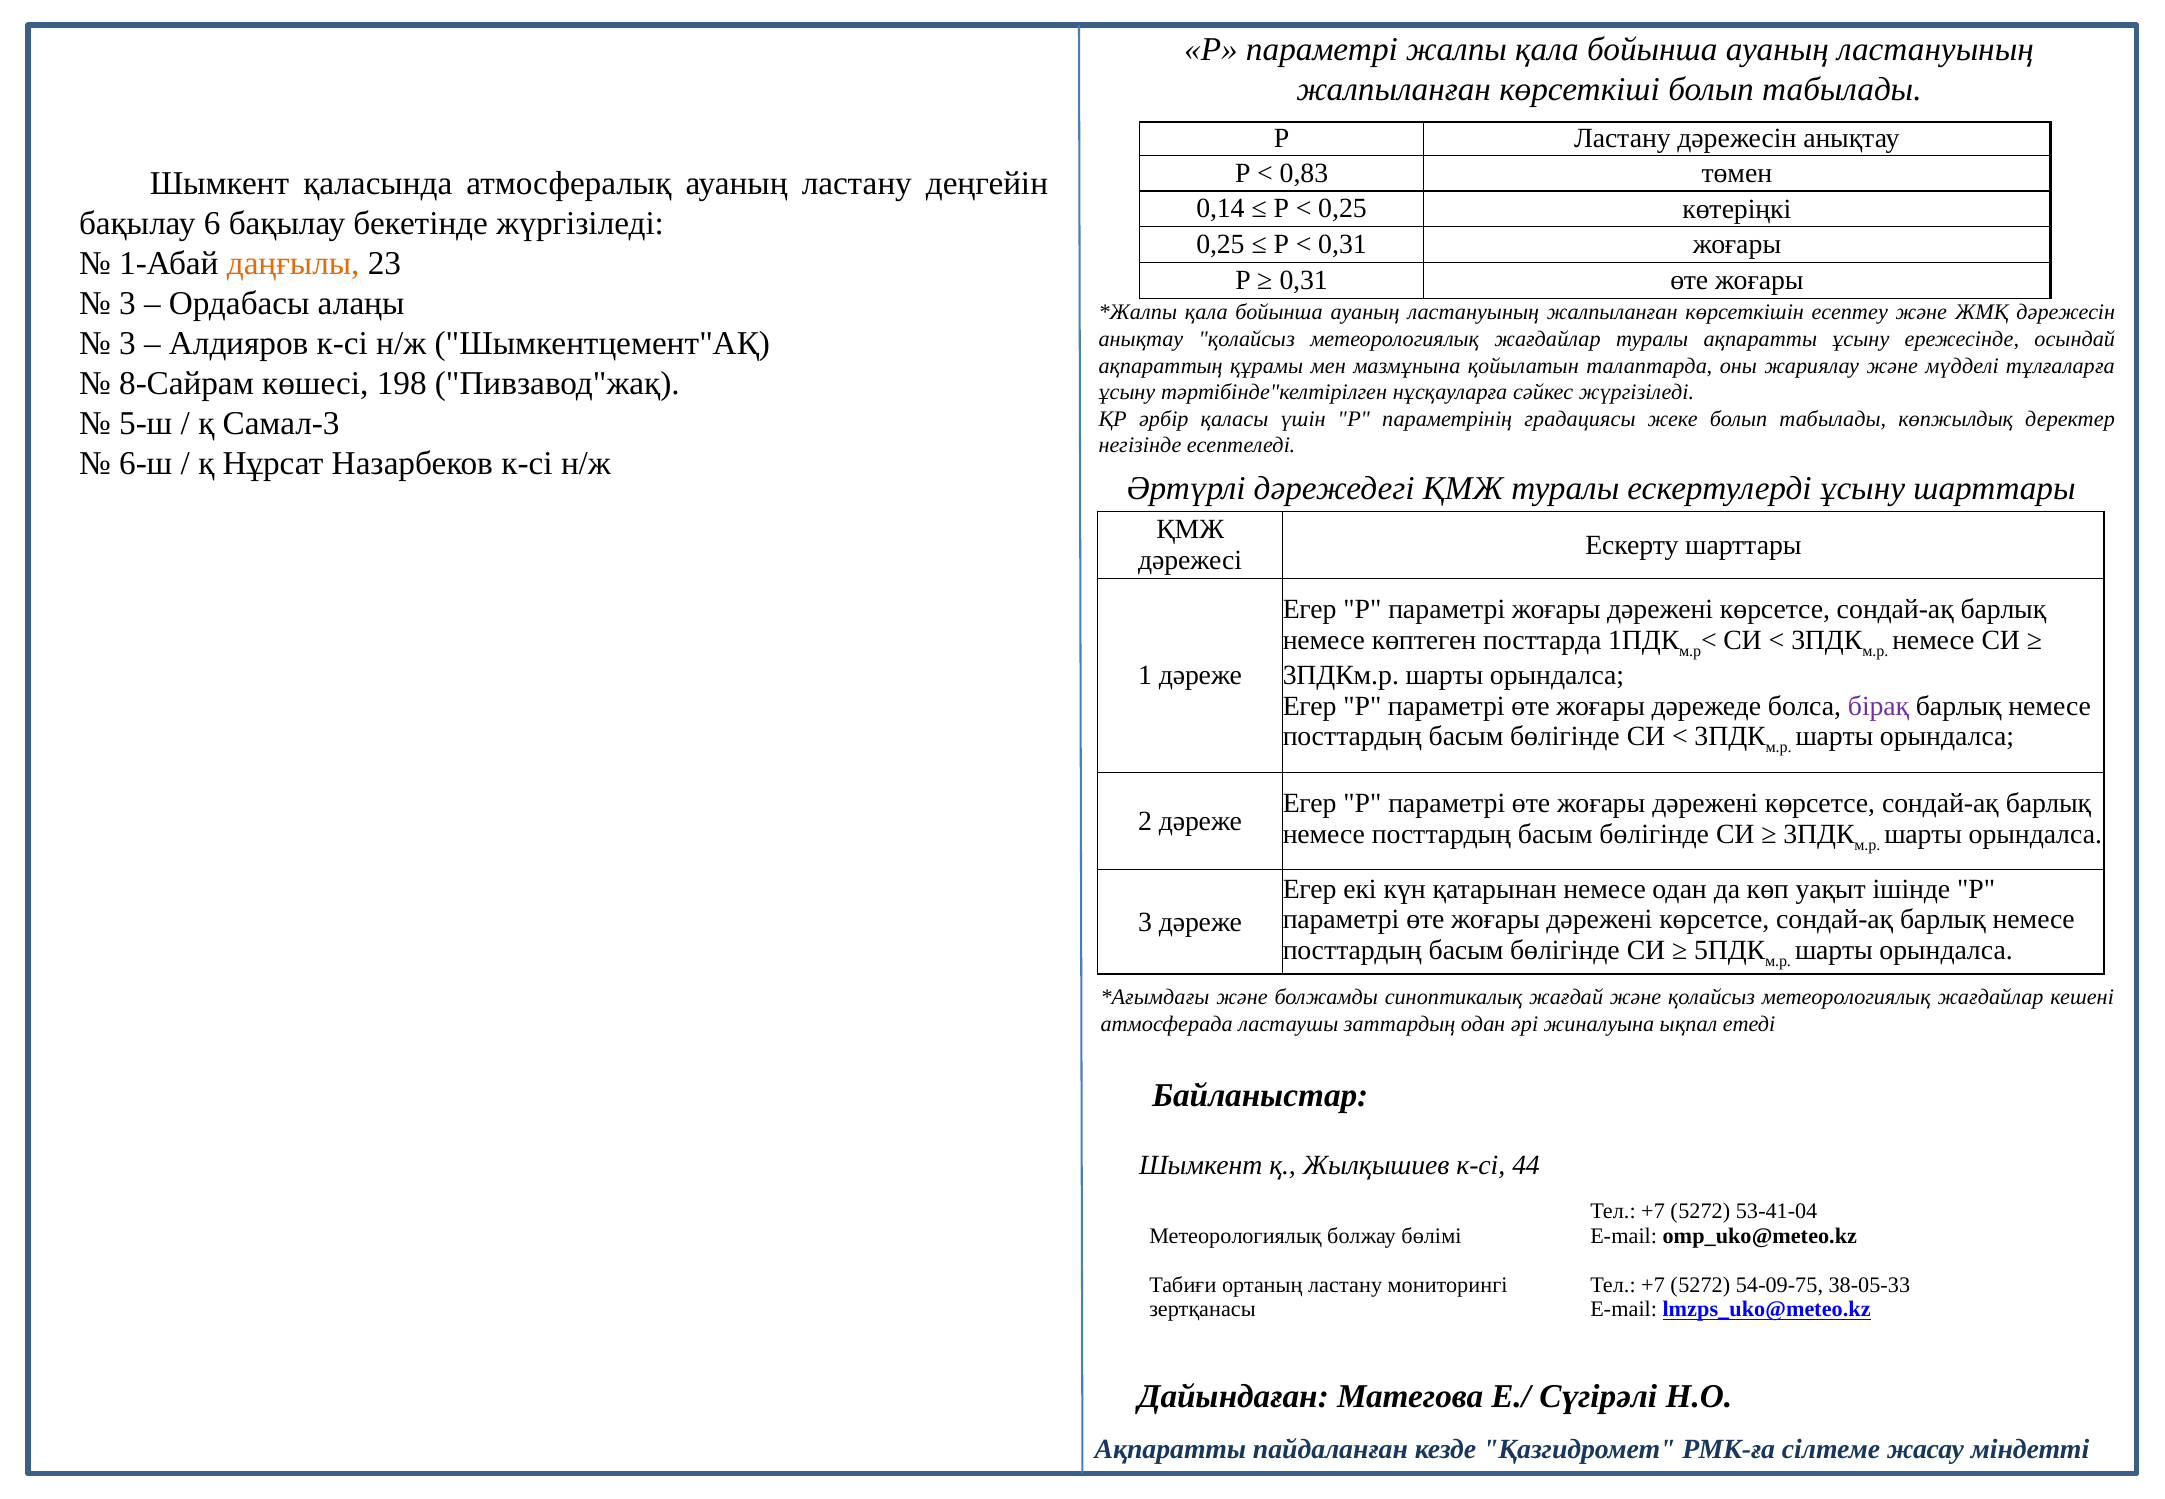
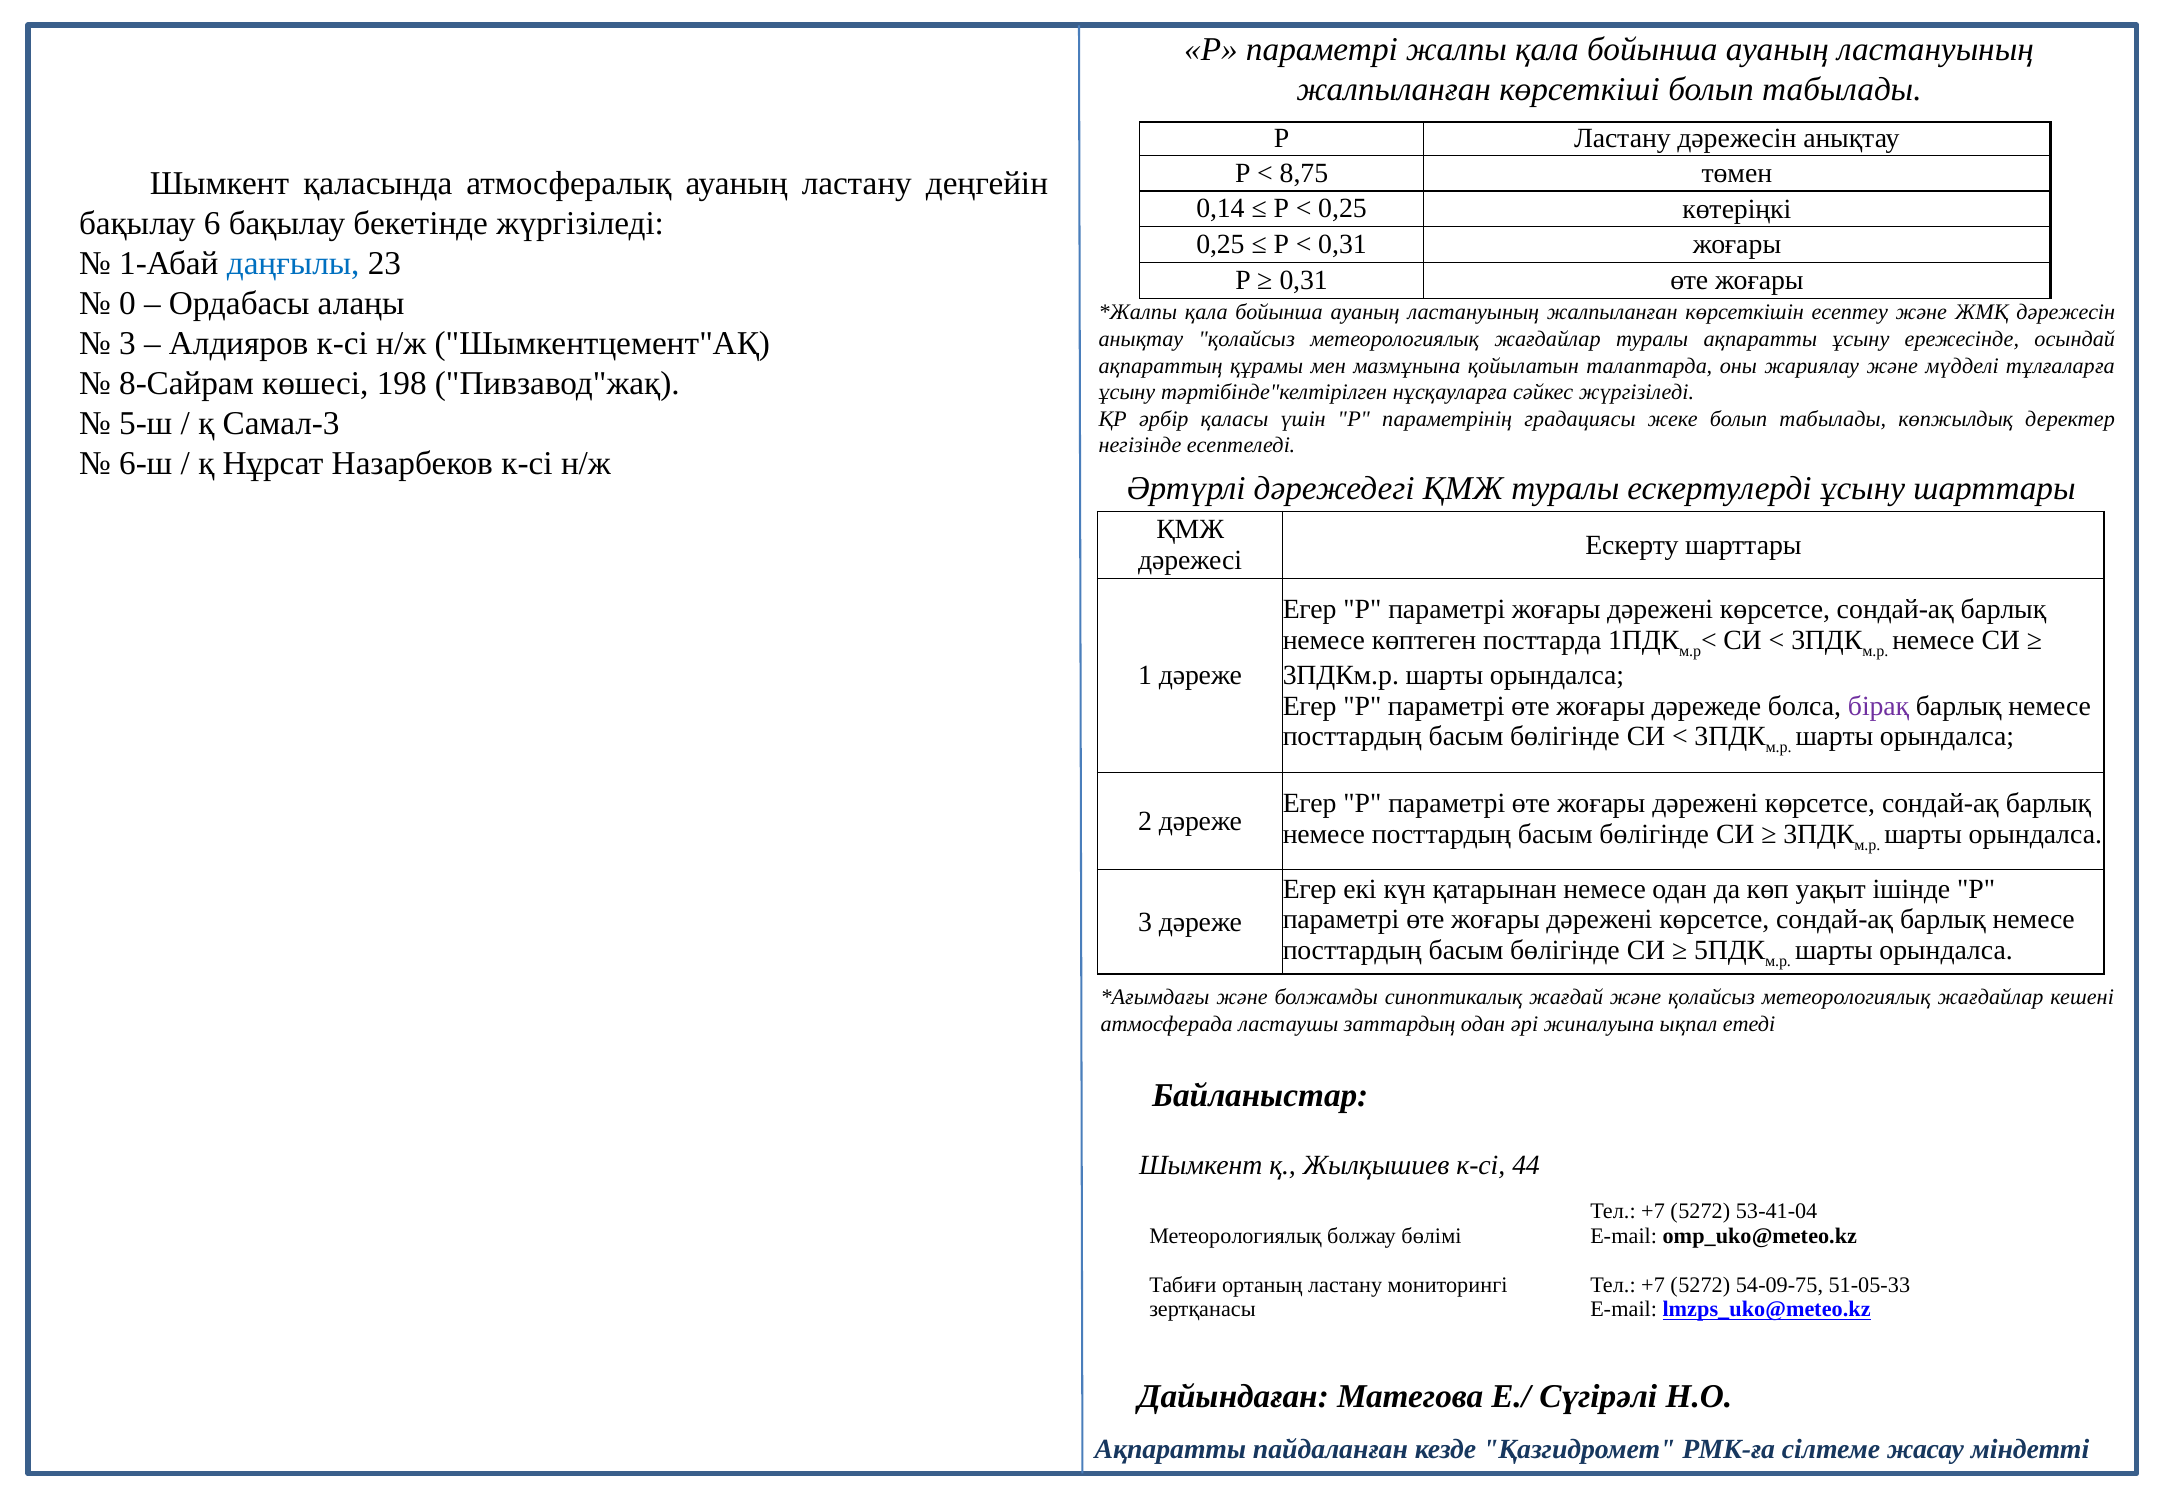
0,83: 0,83 -> 8,75 (1304, 173)
даңғылы colour: orange -> blue (293, 263)
3: 3 -> 0 (127, 303)
38-05-33: 38-05-33 -> 51-05-33 (1869, 1285)
